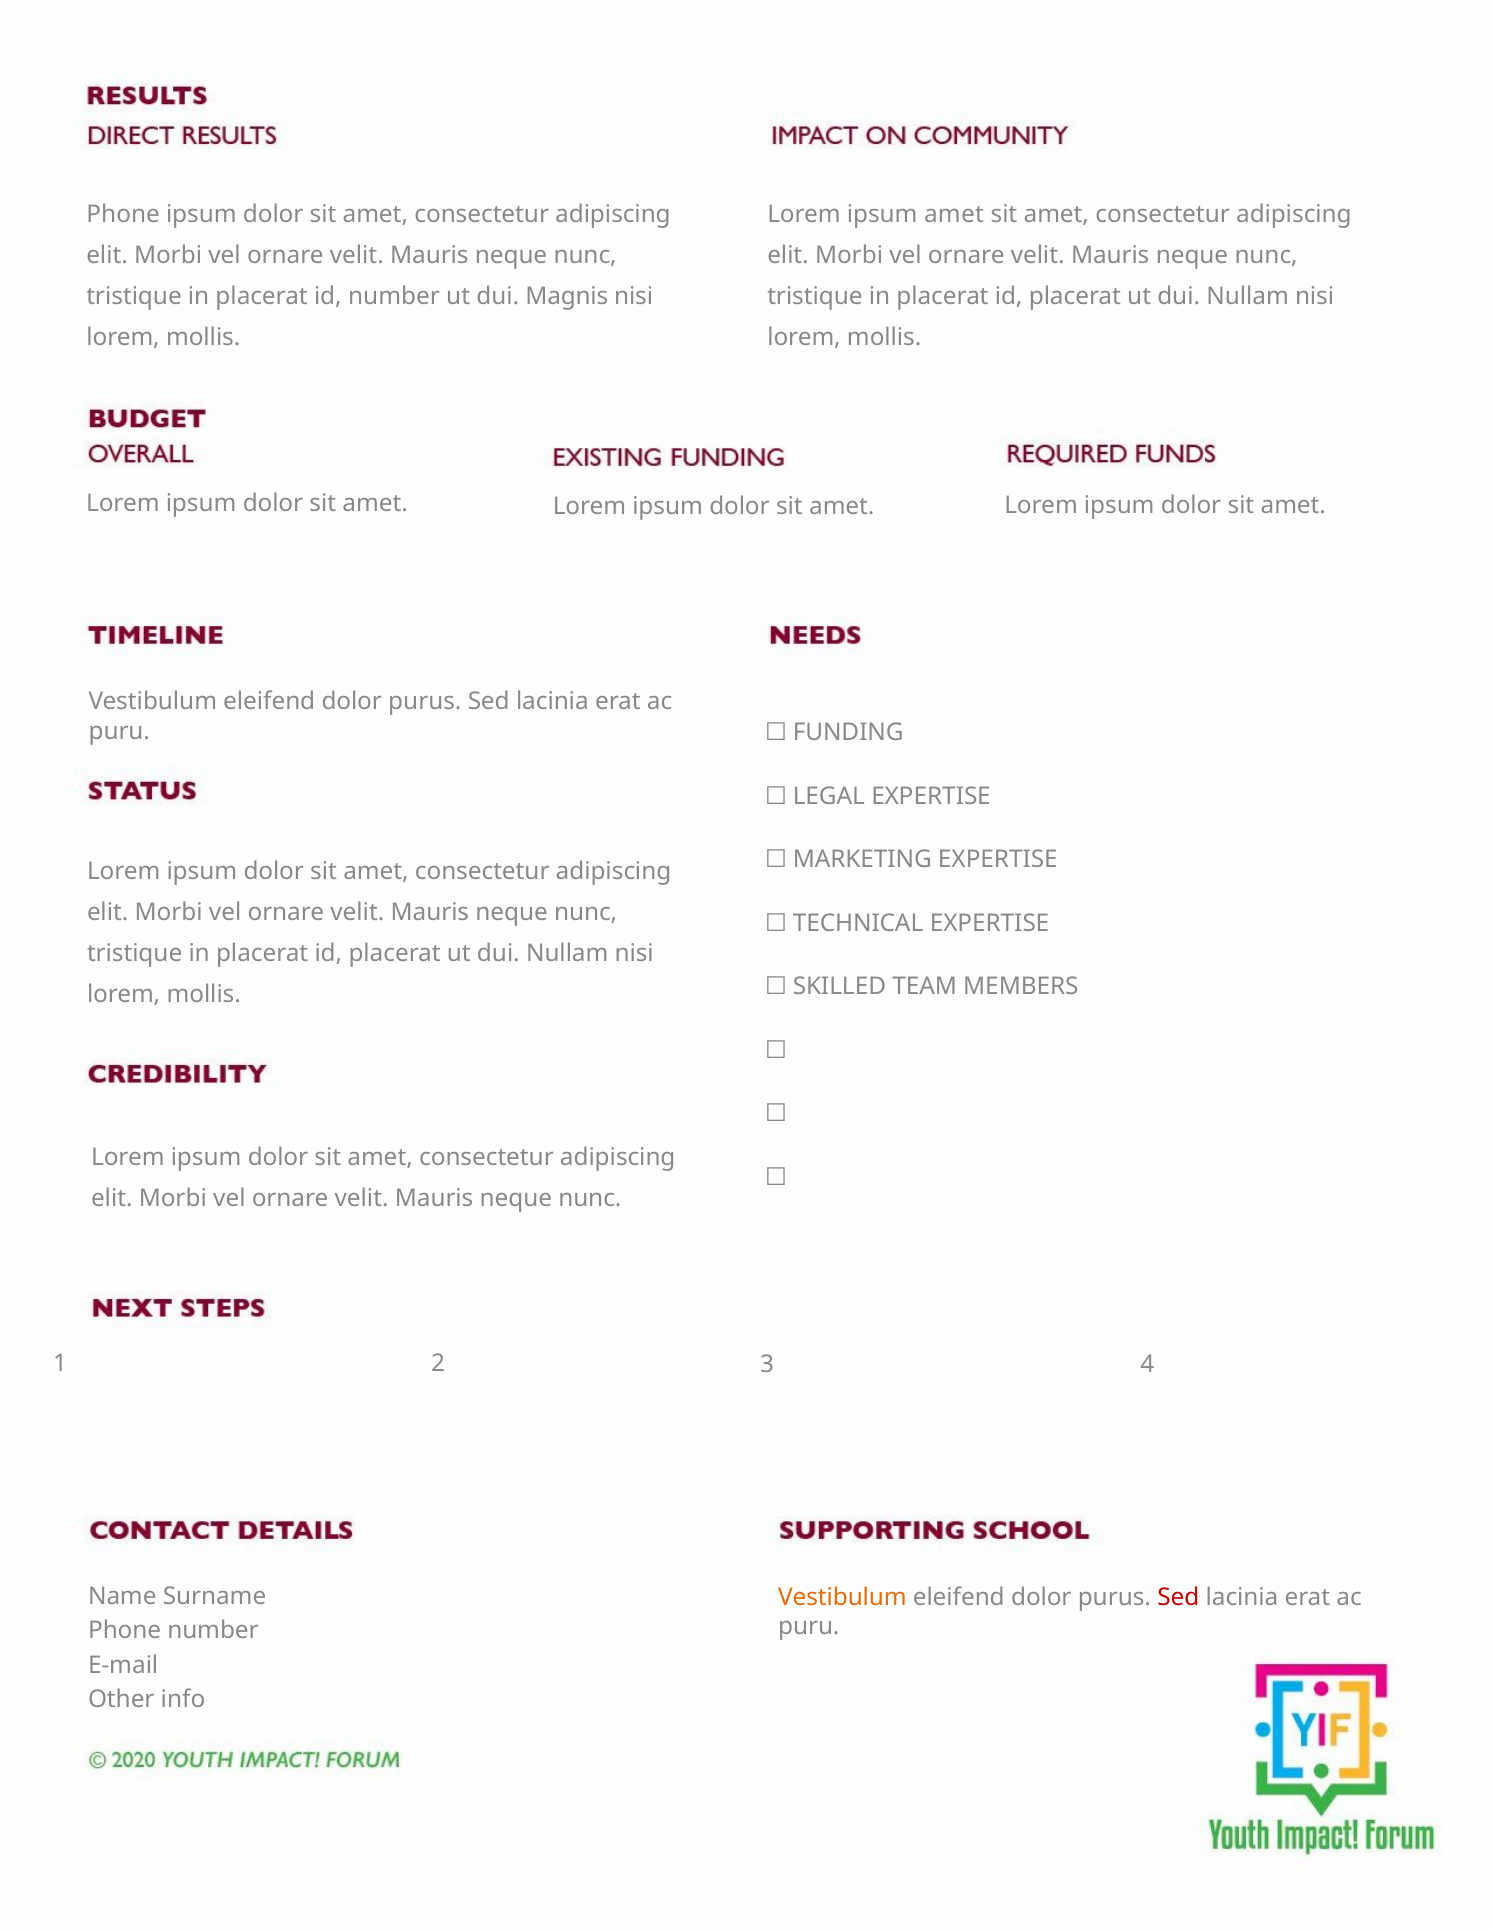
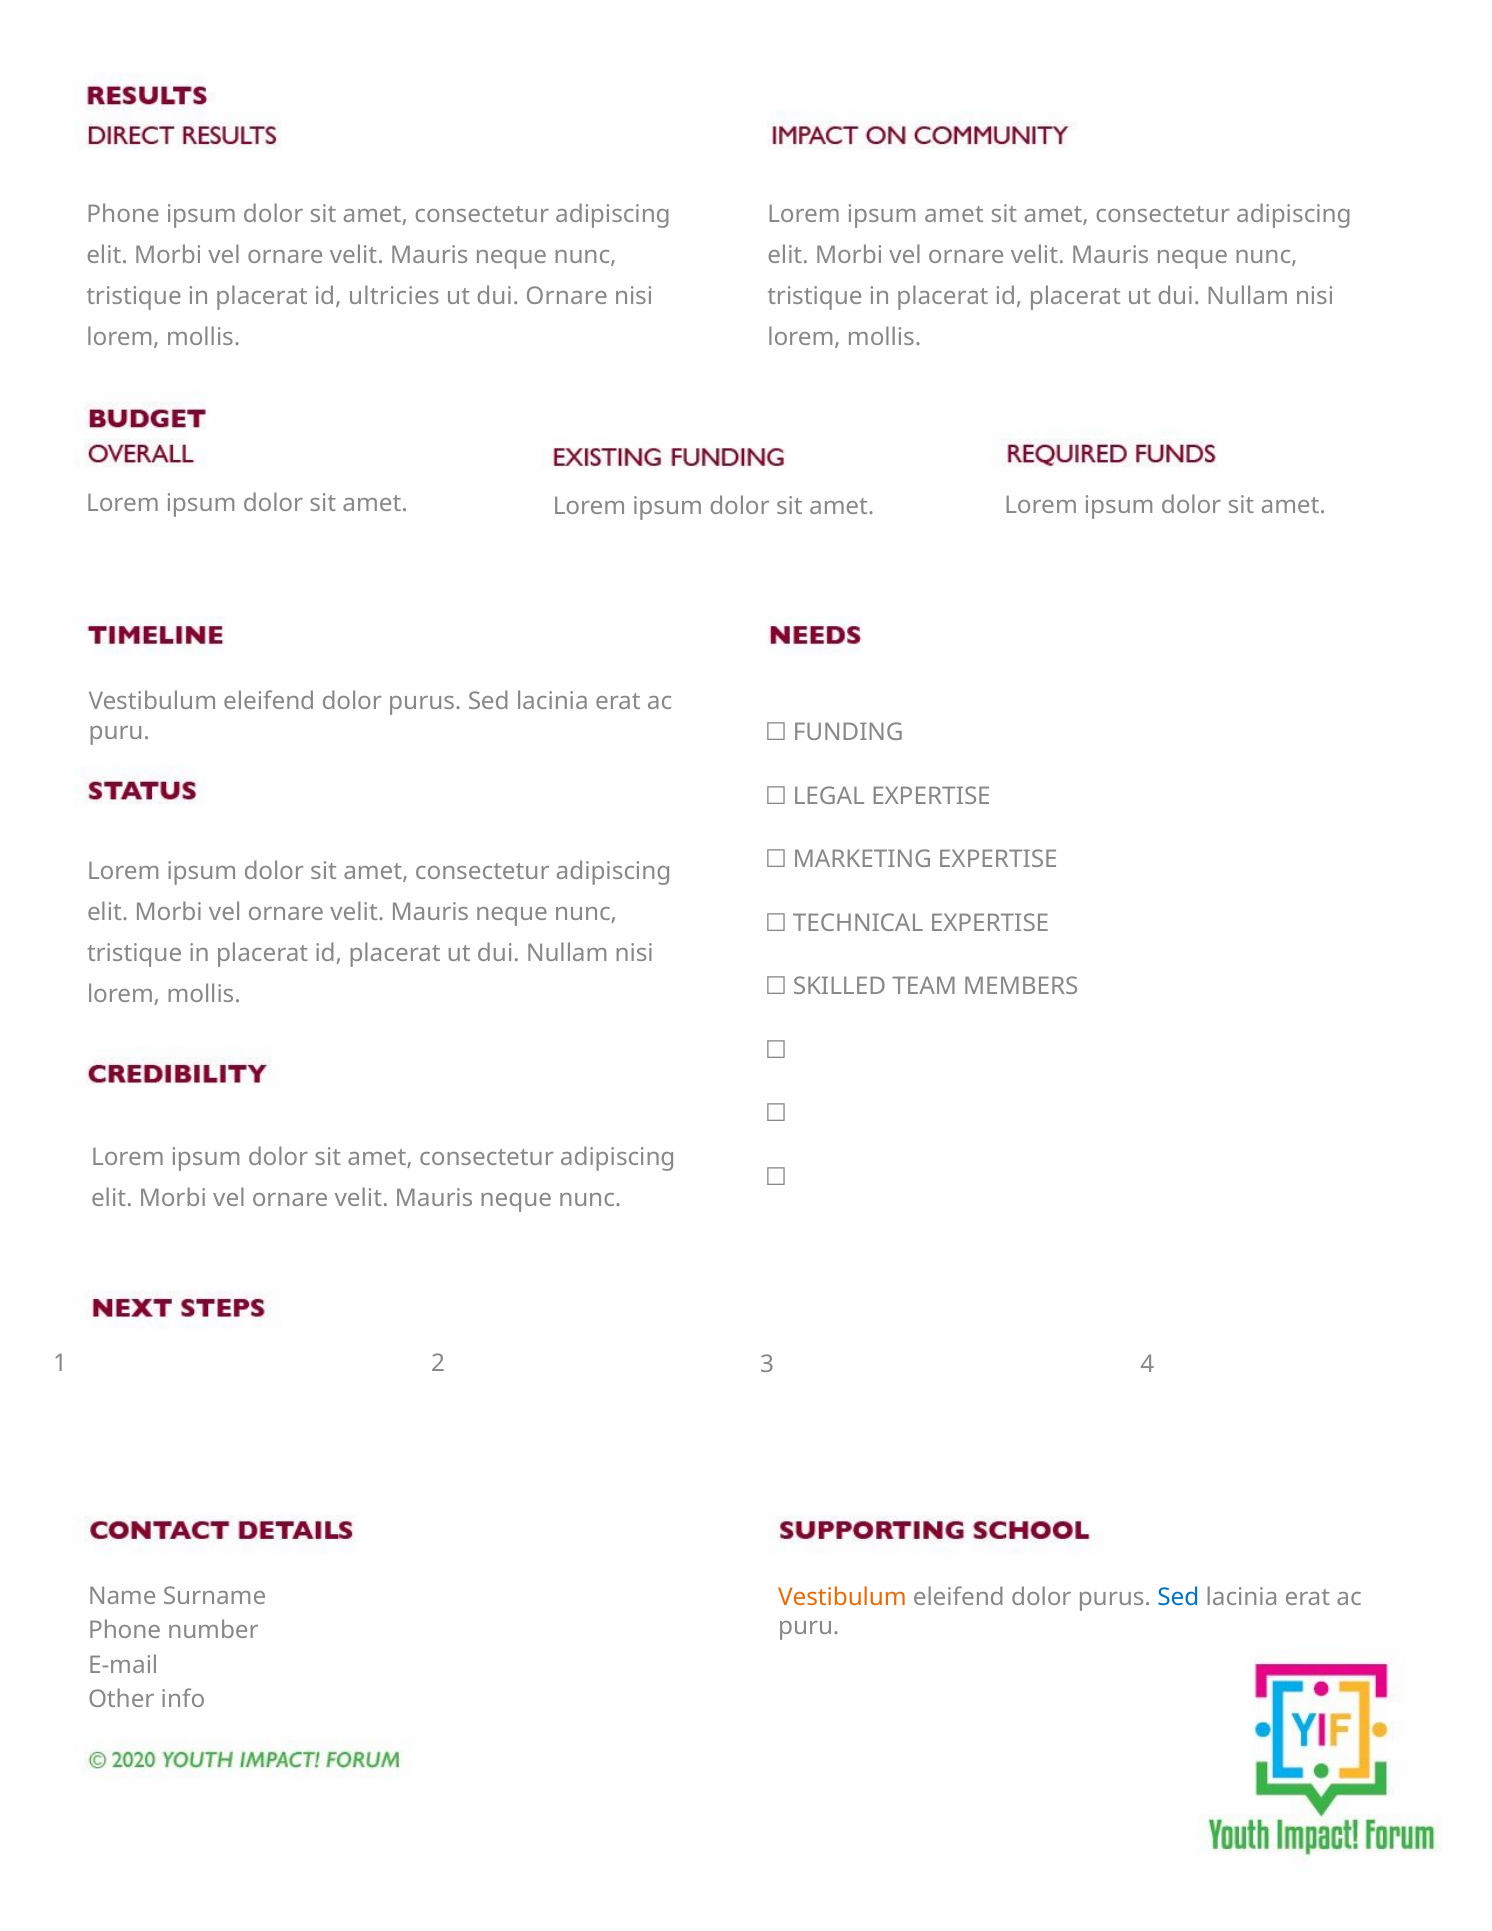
id number: number -> ultricies (394, 296)
dui Magnis: Magnis -> Ornare (567, 296)
Sed colour: red -> blue (1178, 1597)
